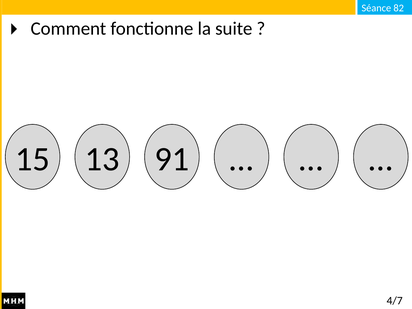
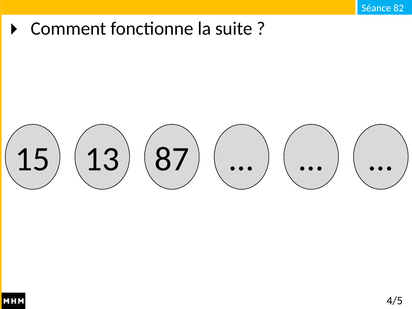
91: 91 -> 87 (172, 159)
4/7: 4/7 -> 4/5 (395, 301)
